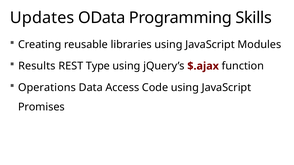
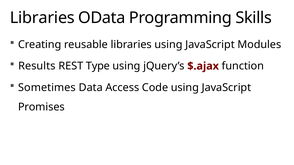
Updates: Updates -> Libraries (42, 18)
Operations: Operations -> Sometimes (47, 88)
